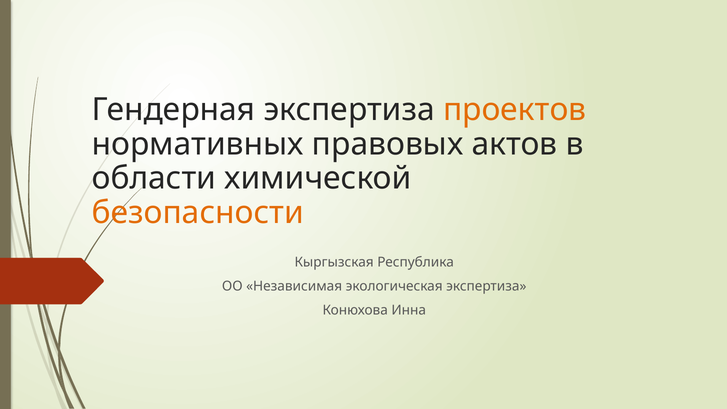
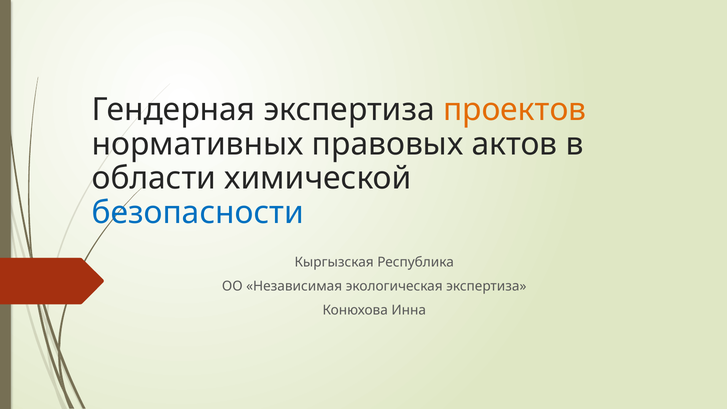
безопасности colour: orange -> blue (198, 213)
